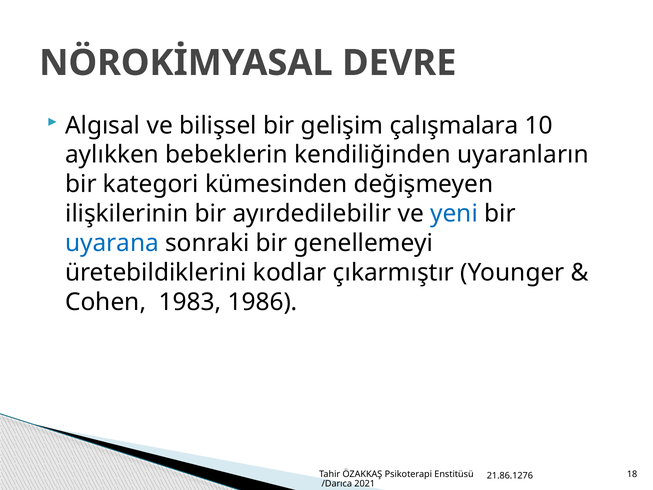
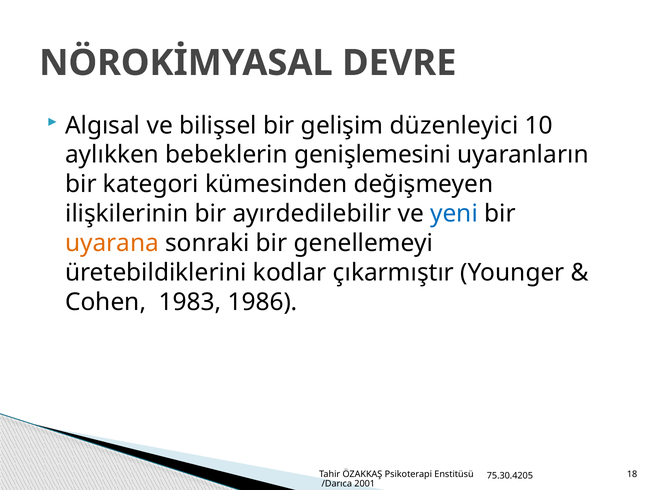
çalışmalara: çalışmalara -> düzenleyici (454, 125)
kendiliğinden: kendiliğinden -> genişlemesini (373, 155)
uyarana colour: blue -> orange (112, 243)
21.86.1276: 21.86.1276 -> 75.30.4205 (510, 476)
2021: 2021 -> 2001 (365, 483)
